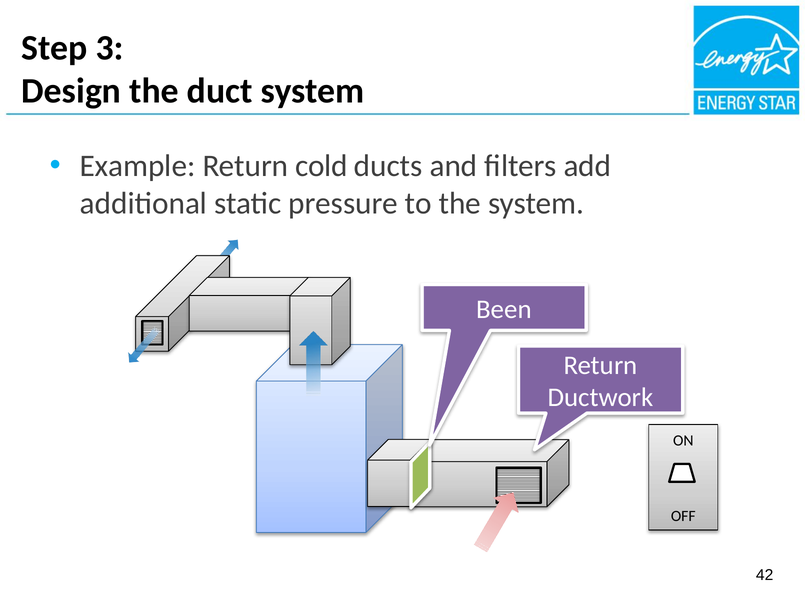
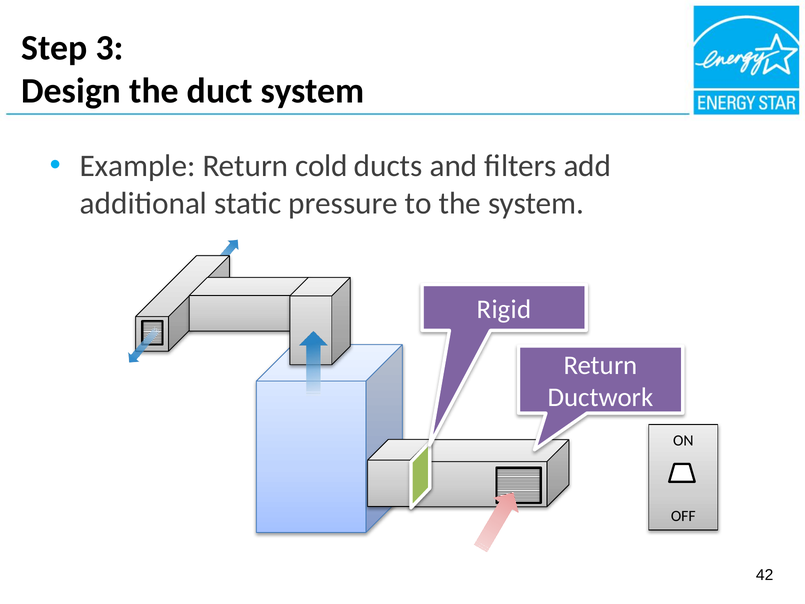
Been: Been -> Rigid (504, 309)
